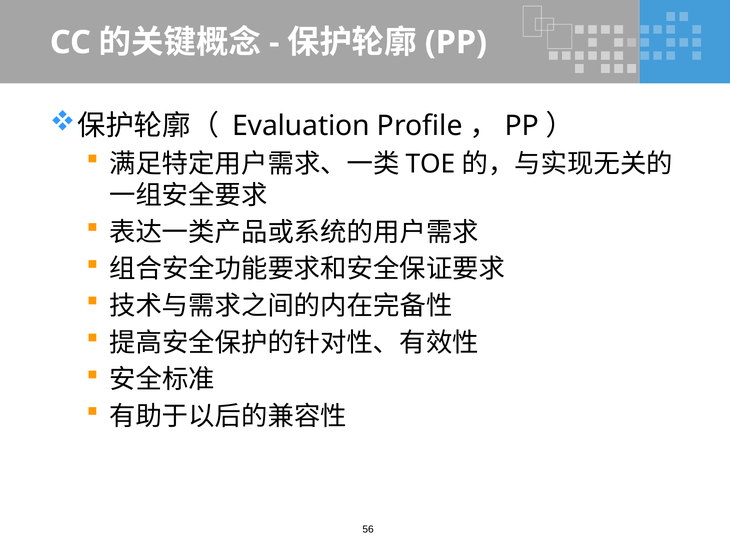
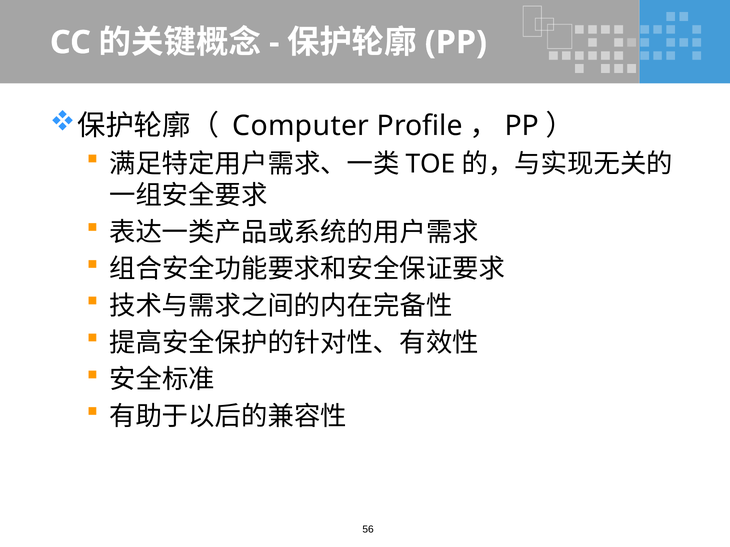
Evaluation: Evaluation -> Computer (301, 126)
